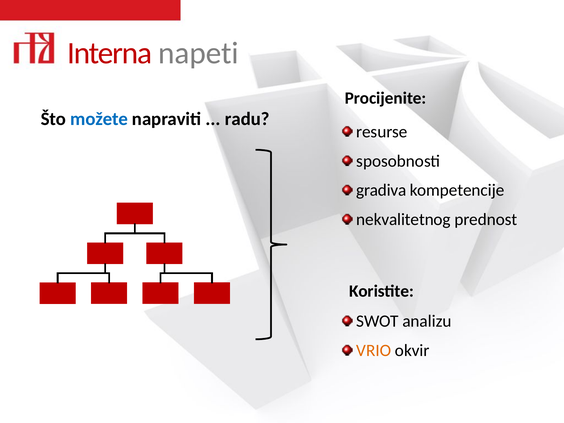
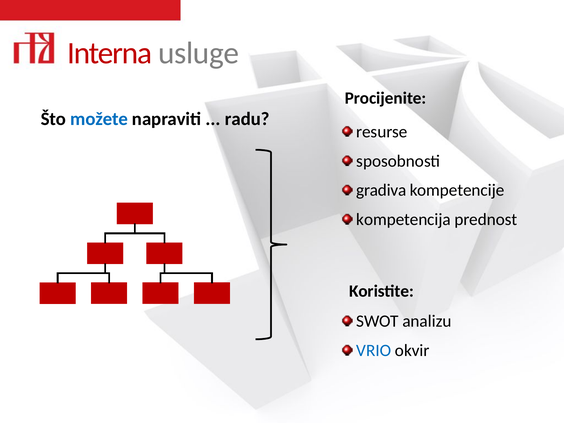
napeti: napeti -> usluge (199, 53)
nekvalitetnog: nekvalitetnog -> kompetencija (403, 220)
VRIO colour: orange -> blue (374, 351)
